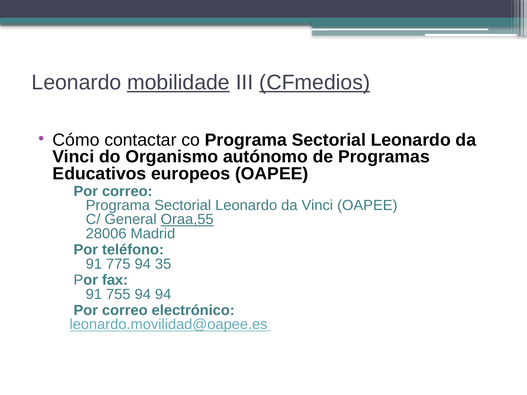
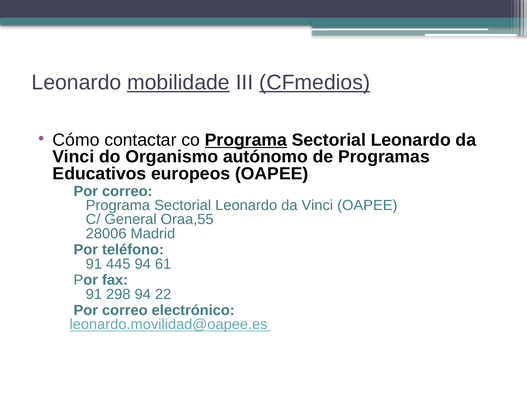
Programa underline: none -> present (246, 140)
Oraa,55 underline: present -> none (187, 220)
775: 775 -> 445 (118, 264)
35: 35 -> 61 (163, 264)
755: 755 -> 298 (118, 294)
94 94: 94 -> 22 (163, 294)
